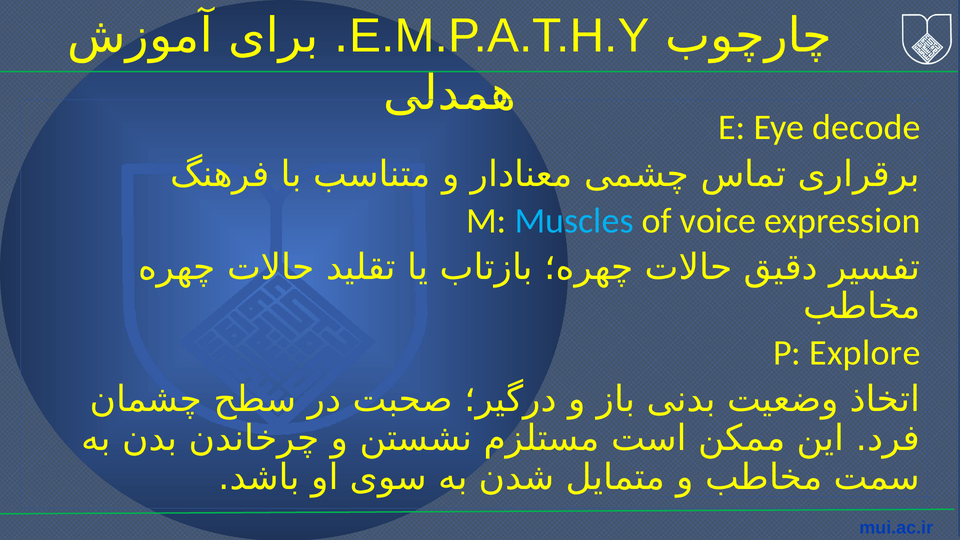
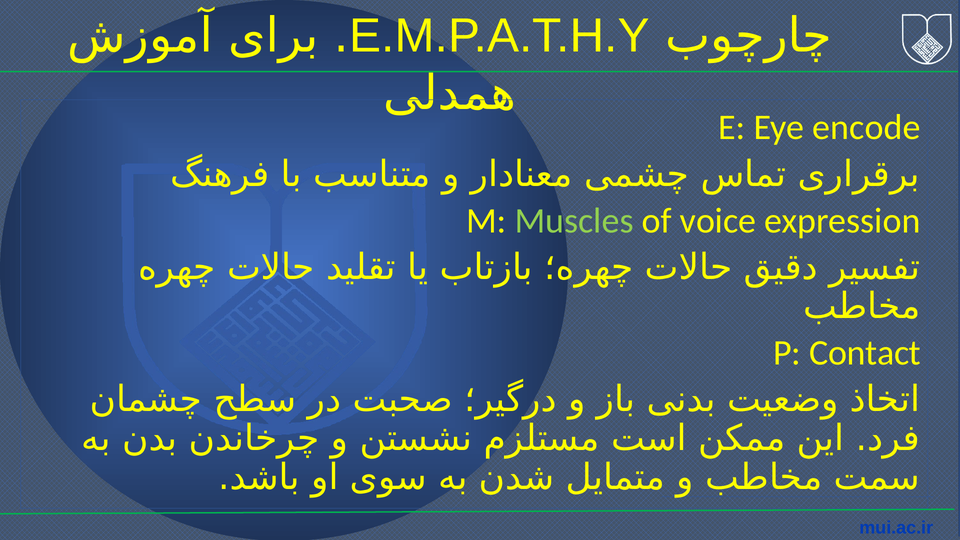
decode: decode -> encode (866, 128)
Muscles colour: light blue -> light green (574, 221)
Explore: Explore -> Contact (865, 353)
